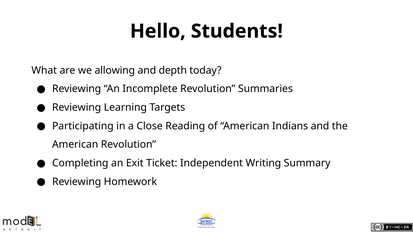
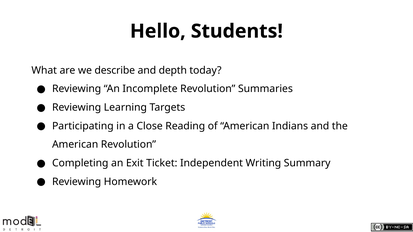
allowing: allowing -> describe (115, 70)
